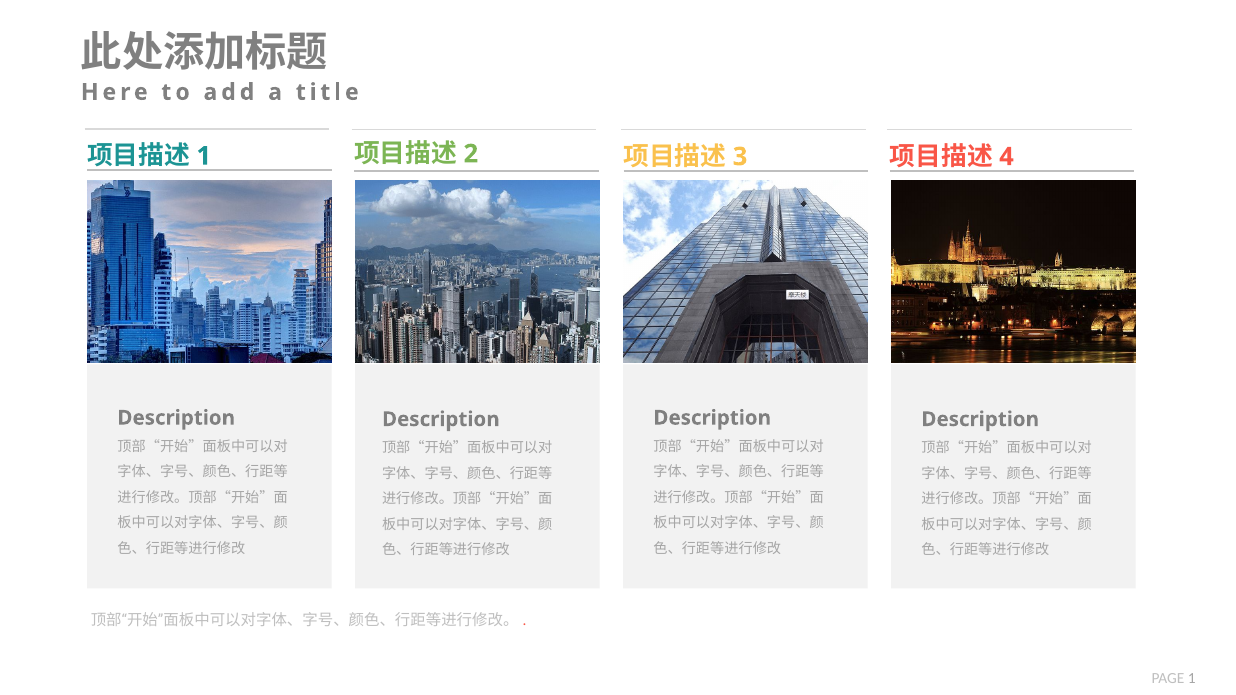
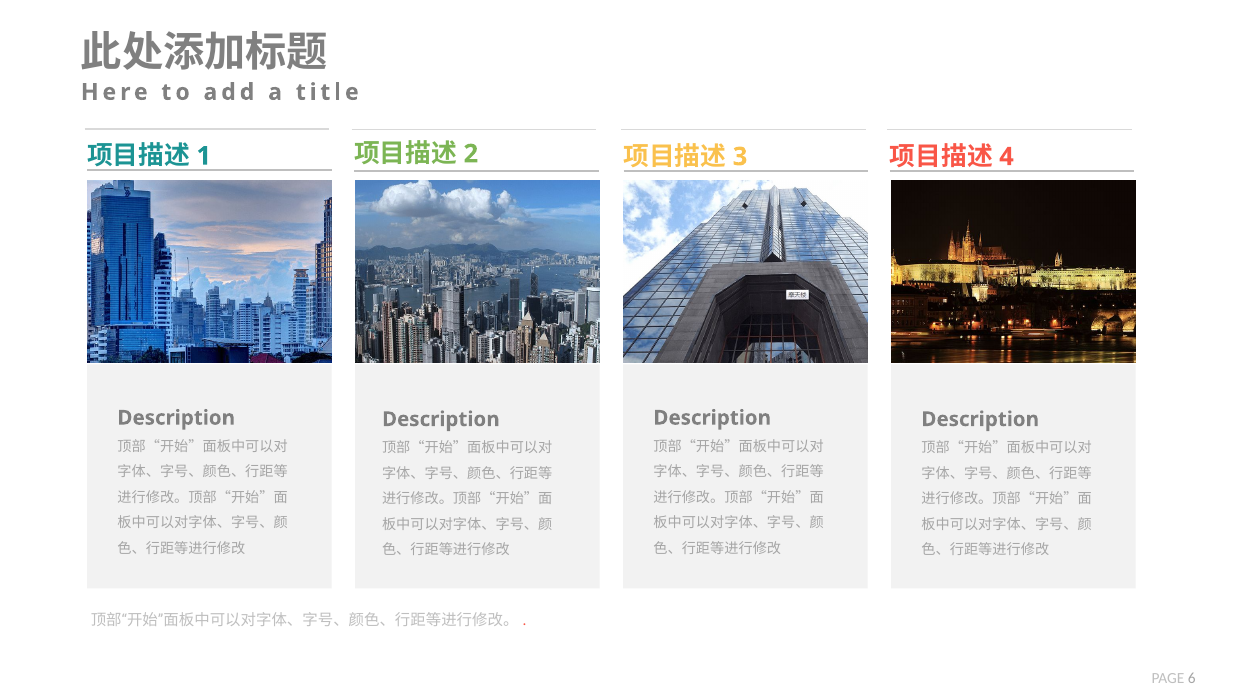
PAGE 1: 1 -> 6 (1192, 678)
